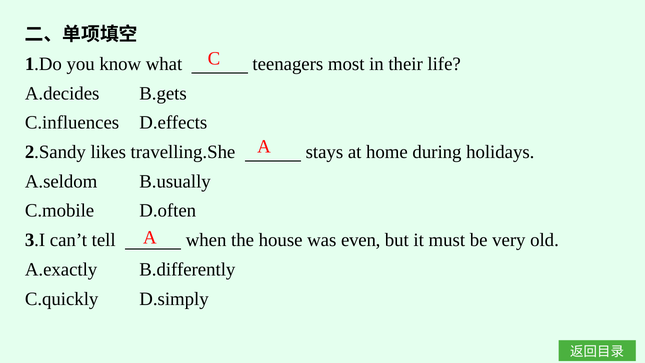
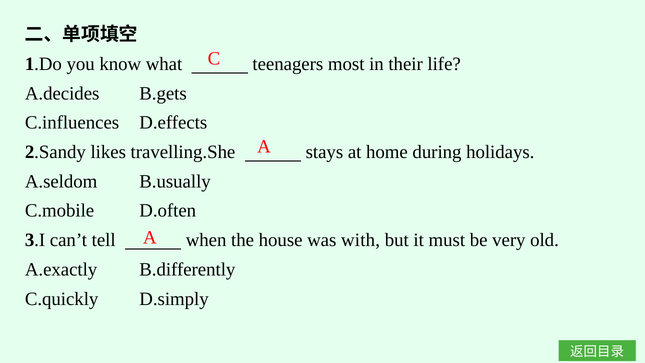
even: even -> with (361, 240)
